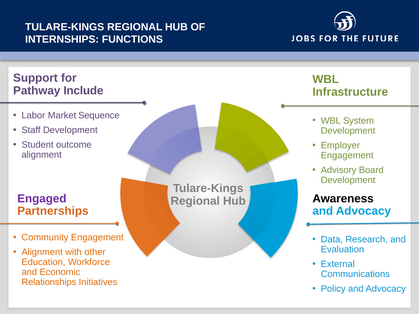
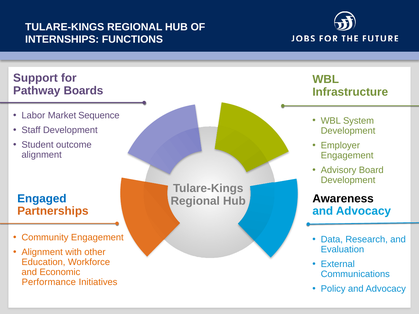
Include: Include -> Boards (83, 91)
Engaged colour: purple -> blue (42, 199)
Relationships: Relationships -> Performance (49, 282)
